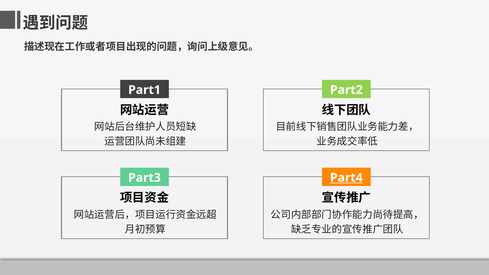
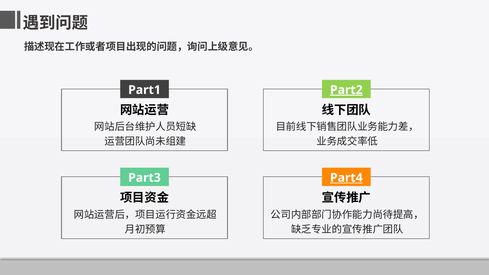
Part2 underline: none -> present (346, 90)
